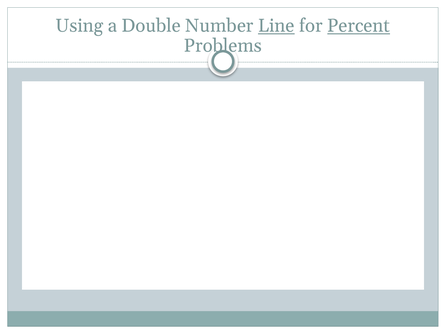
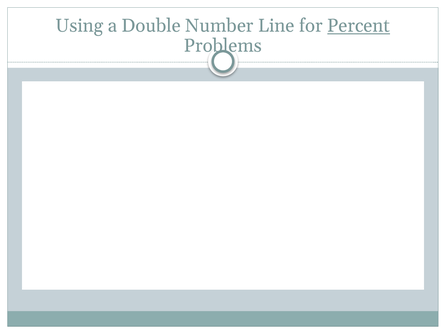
Line underline: present -> none (276, 26)
